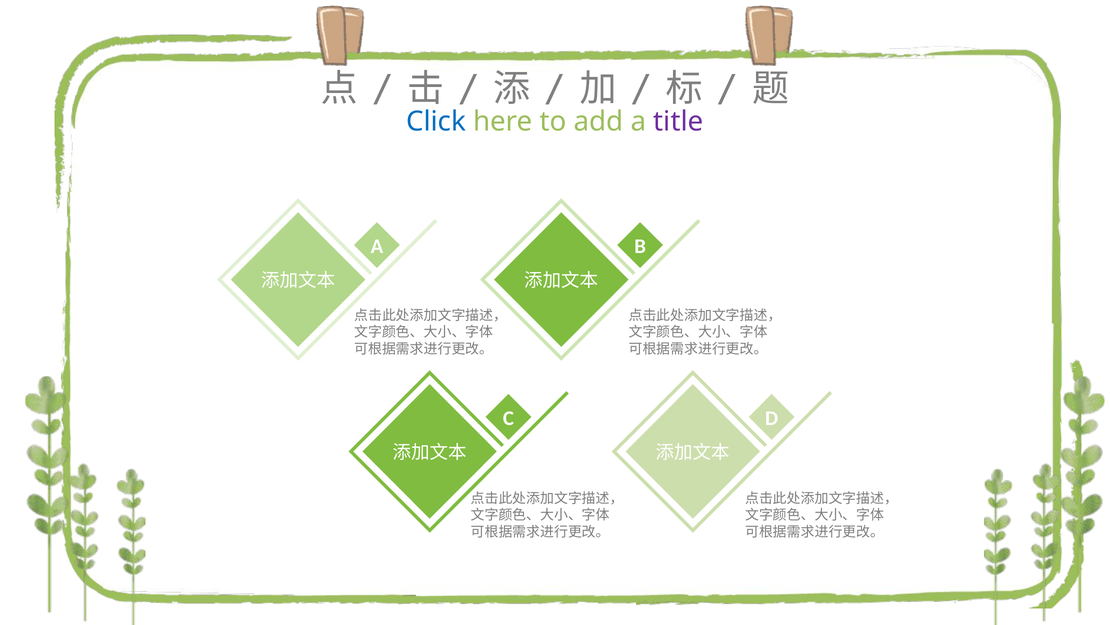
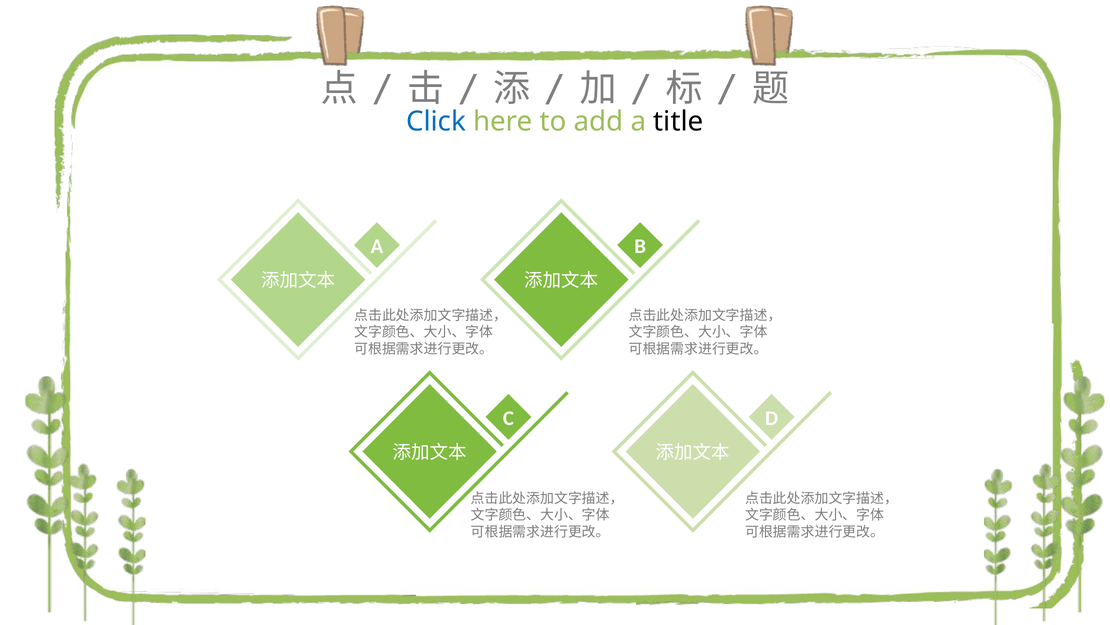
title colour: purple -> black (678, 121)
